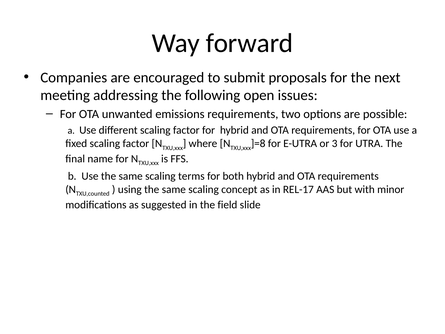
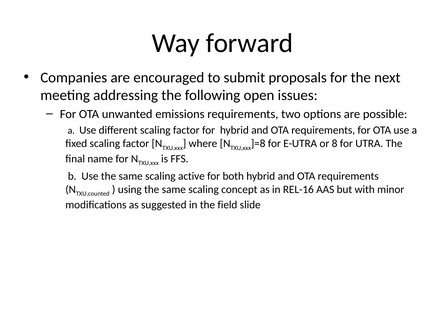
3: 3 -> 8 (335, 143)
terms: terms -> active (191, 176)
REL-17: REL-17 -> REL-16 (298, 189)
